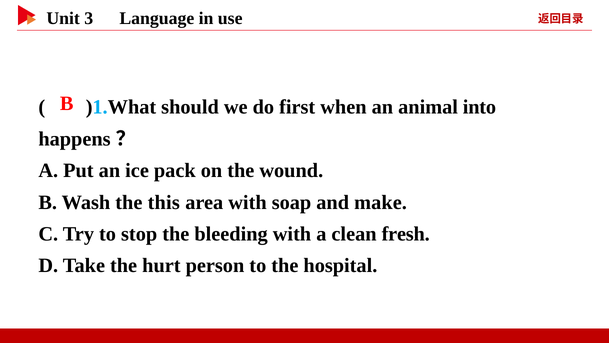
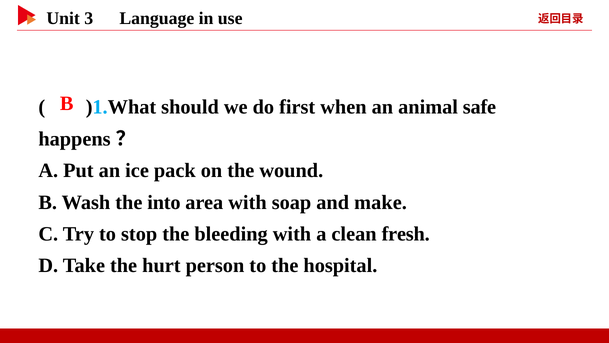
into: into -> safe (479, 107)
this: this -> into (164, 202)
